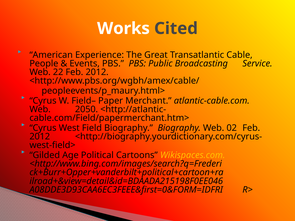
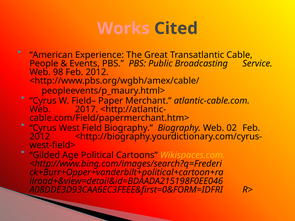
Works colour: white -> pink (123, 28)
22: 22 -> 98 (58, 72)
2050: 2050 -> 2017 (87, 109)
